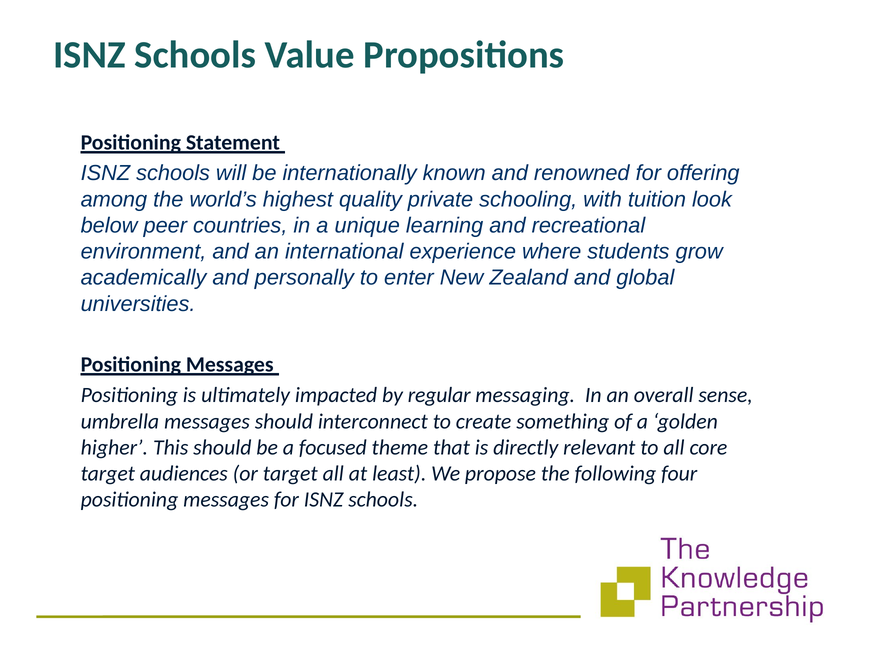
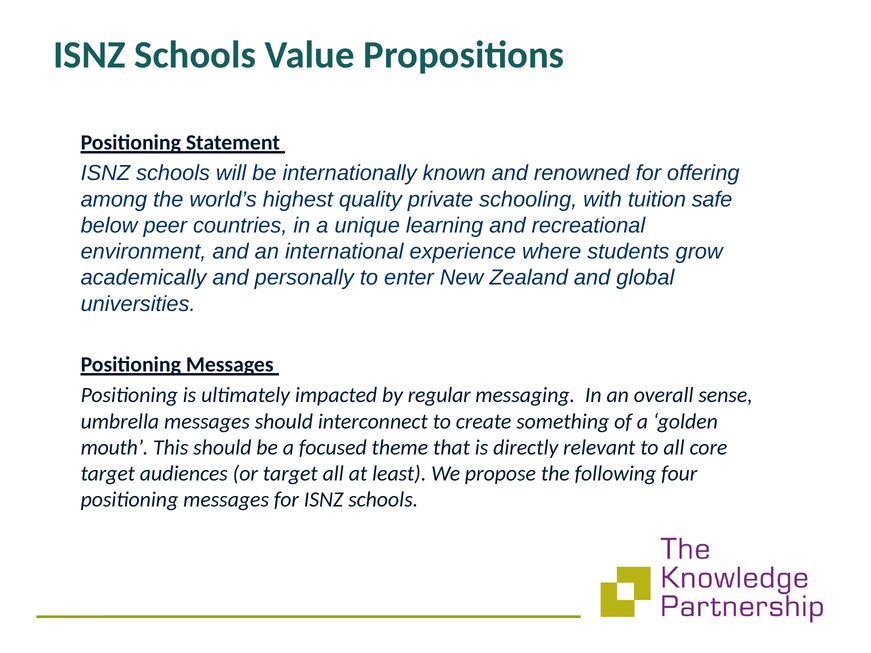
look: look -> safe (712, 199)
higher: higher -> mouth (115, 448)
